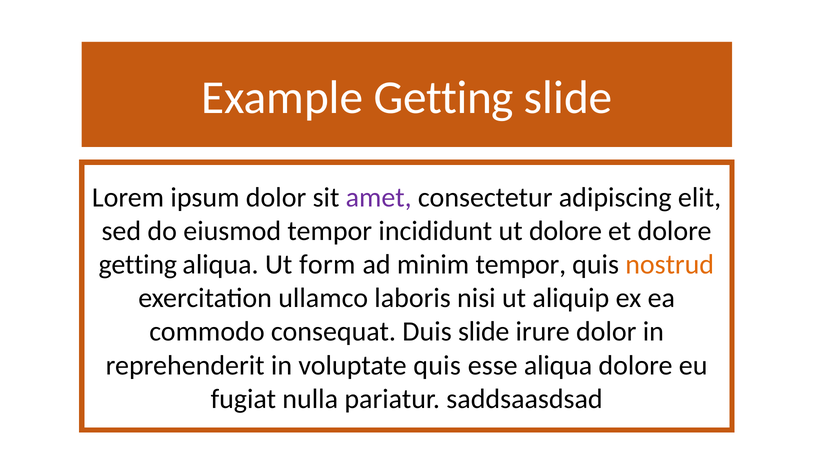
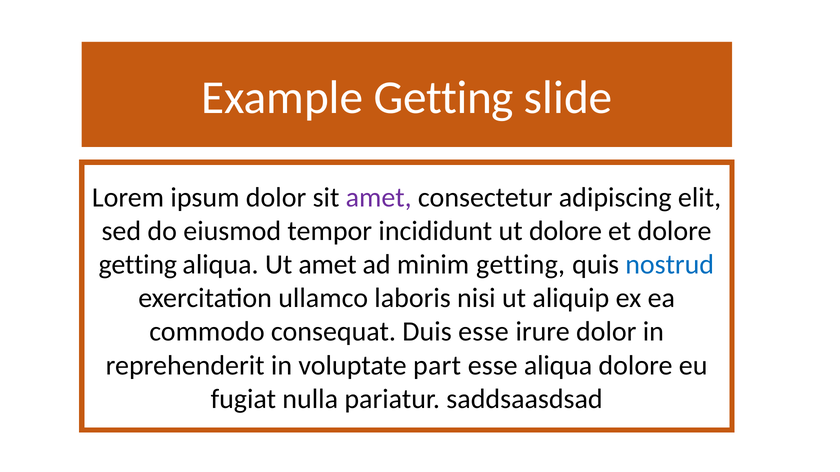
Ut form: form -> amet (328, 265)
minim tempor: tempor -> getting (521, 265)
nostrud colour: orange -> blue (670, 265)
Duis slide: slide -> esse (483, 332)
voluptate quis: quis -> part (437, 366)
